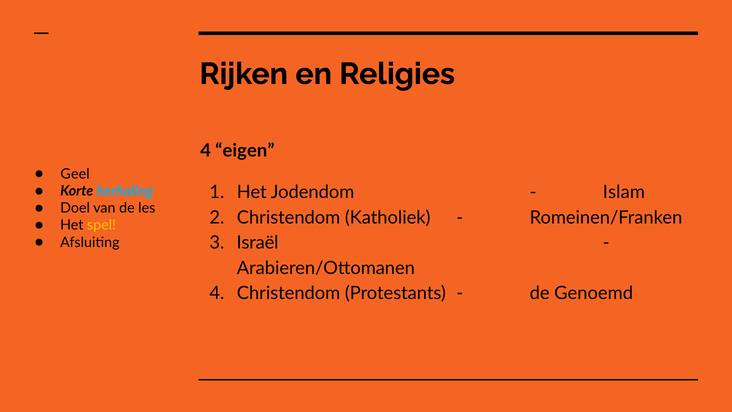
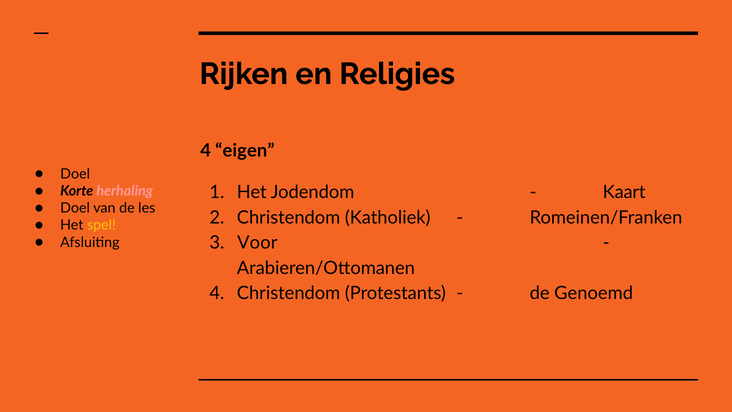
Geel: Geel -> Doel (75, 174)
Islam: Islam -> Kaart (624, 192)
herhaling colour: light blue -> pink (125, 191)
Israël: Israël -> Voor (257, 243)
